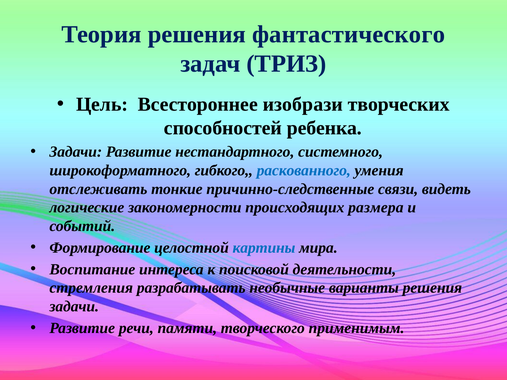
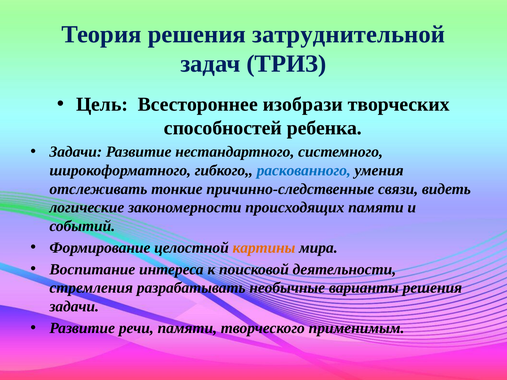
фантастического: фантастического -> затруднительной (349, 34)
происходящих размера: размера -> памяти (376, 208)
картины colour: blue -> orange (264, 248)
